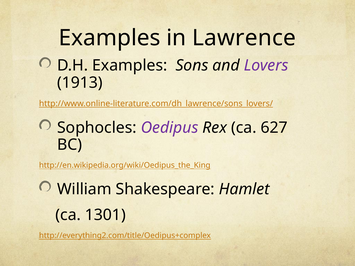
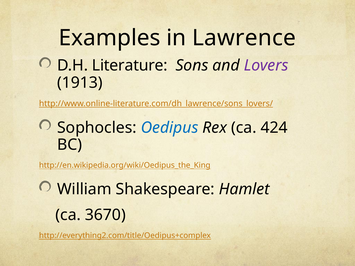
D.H Examples: Examples -> Literature (130, 66)
Oedipus colour: purple -> blue (170, 128)
627: 627 -> 424 (274, 128)
1301: 1301 -> 3670 (105, 215)
